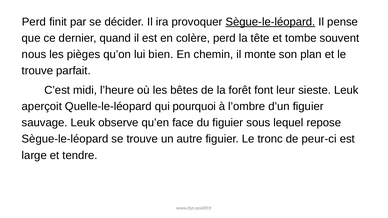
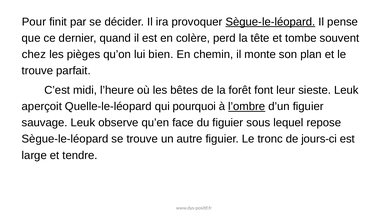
Perd: Perd -> Pour (34, 22)
nous: nous -> chez (34, 54)
l’ombre underline: none -> present (247, 107)
peur-ci: peur-ci -> jours-ci (319, 139)
